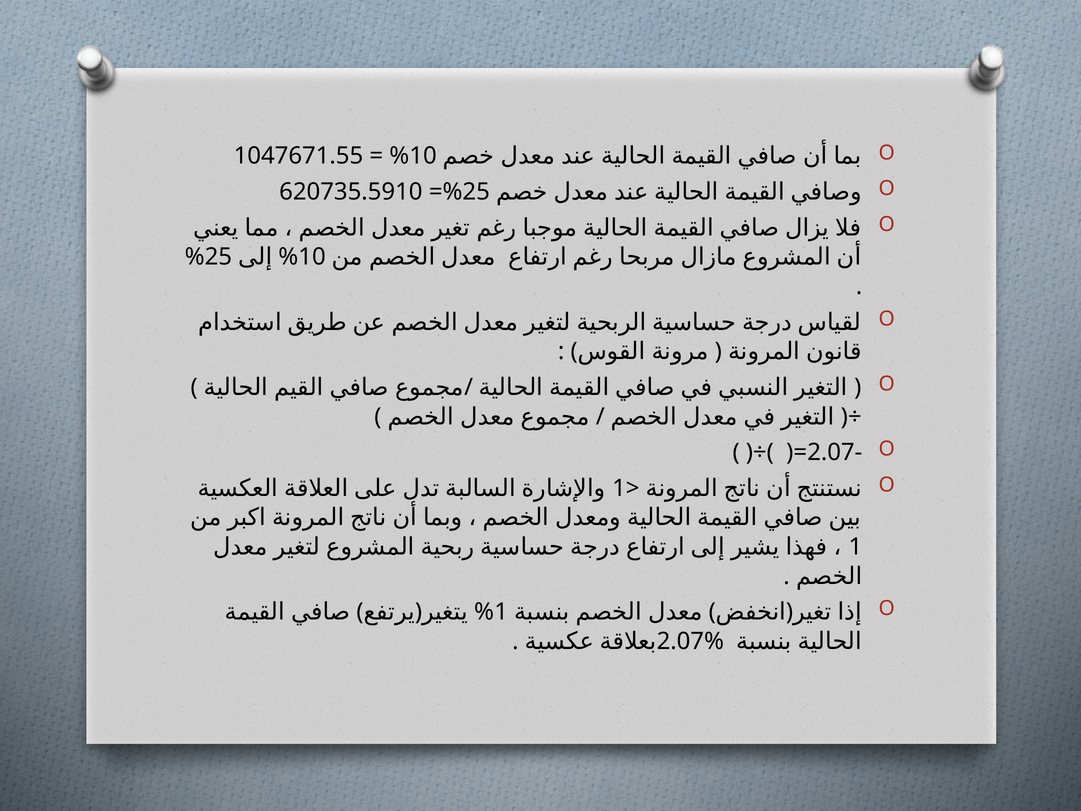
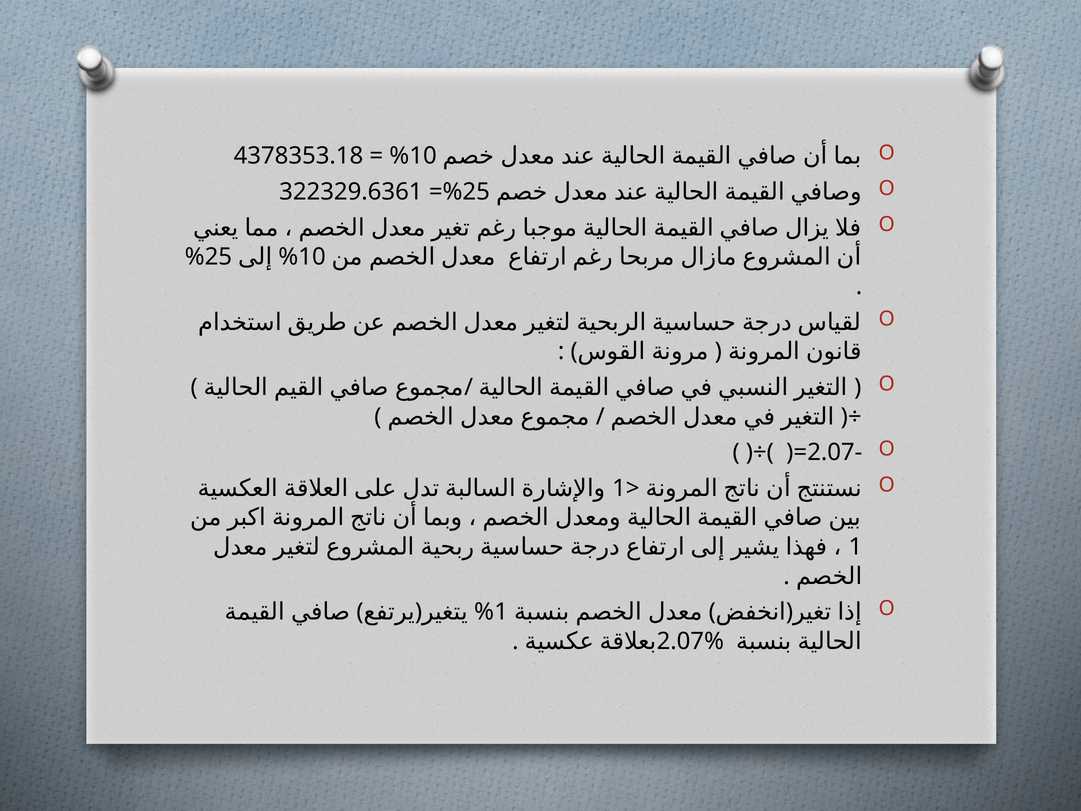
1047671.55: 1047671.55 -> 4378353.18 (298, 156)
620735.5910: 620735.5910 -> 322329.6361 (351, 192)
